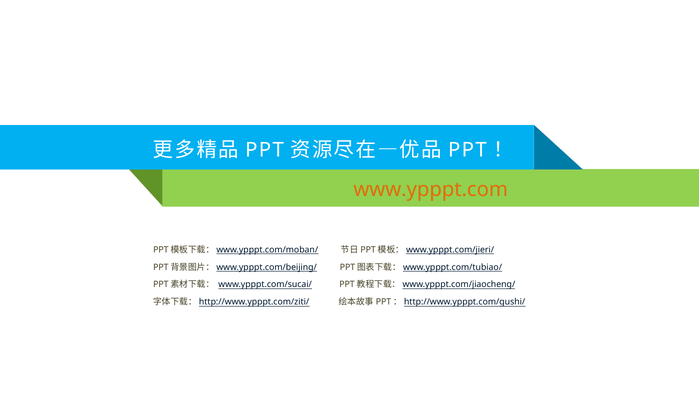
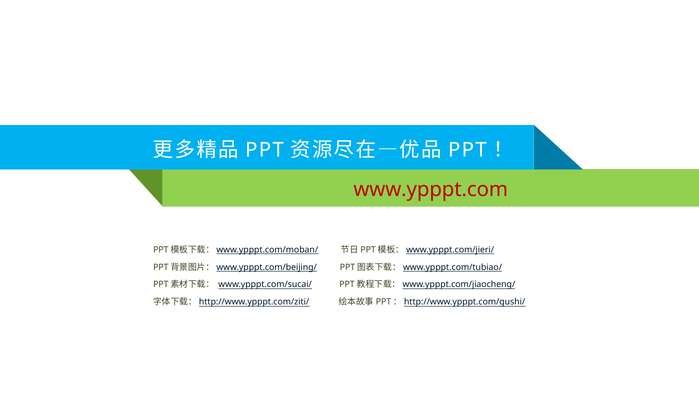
www.ypppt.com colour: orange -> red (431, 189)
